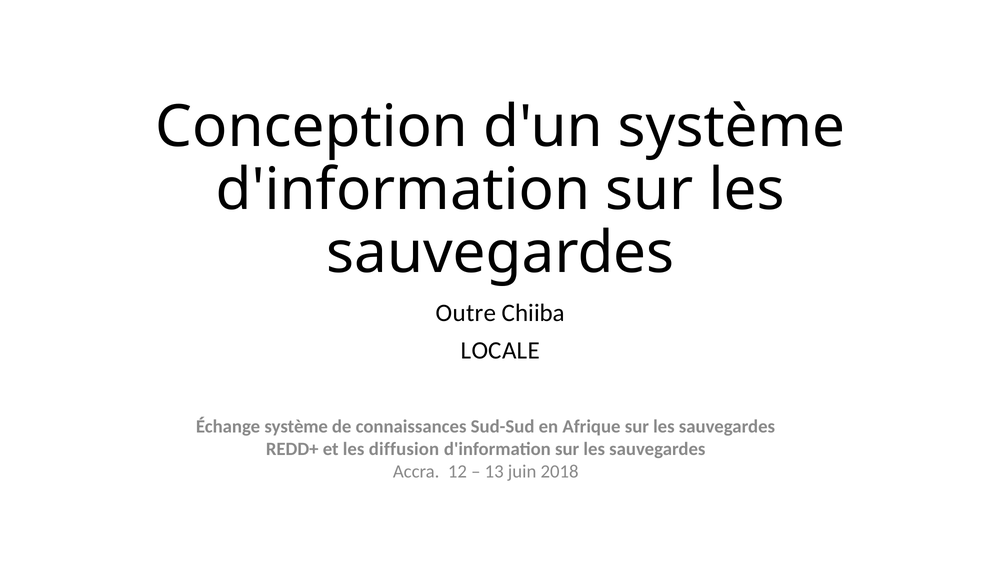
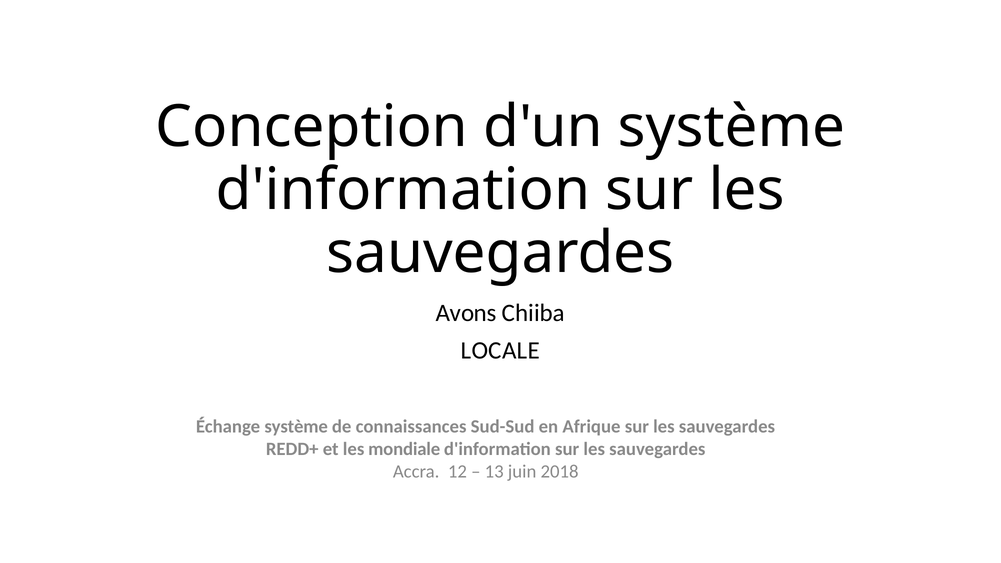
Outre: Outre -> Avons (466, 313)
diffusion: diffusion -> mondiale (404, 449)
